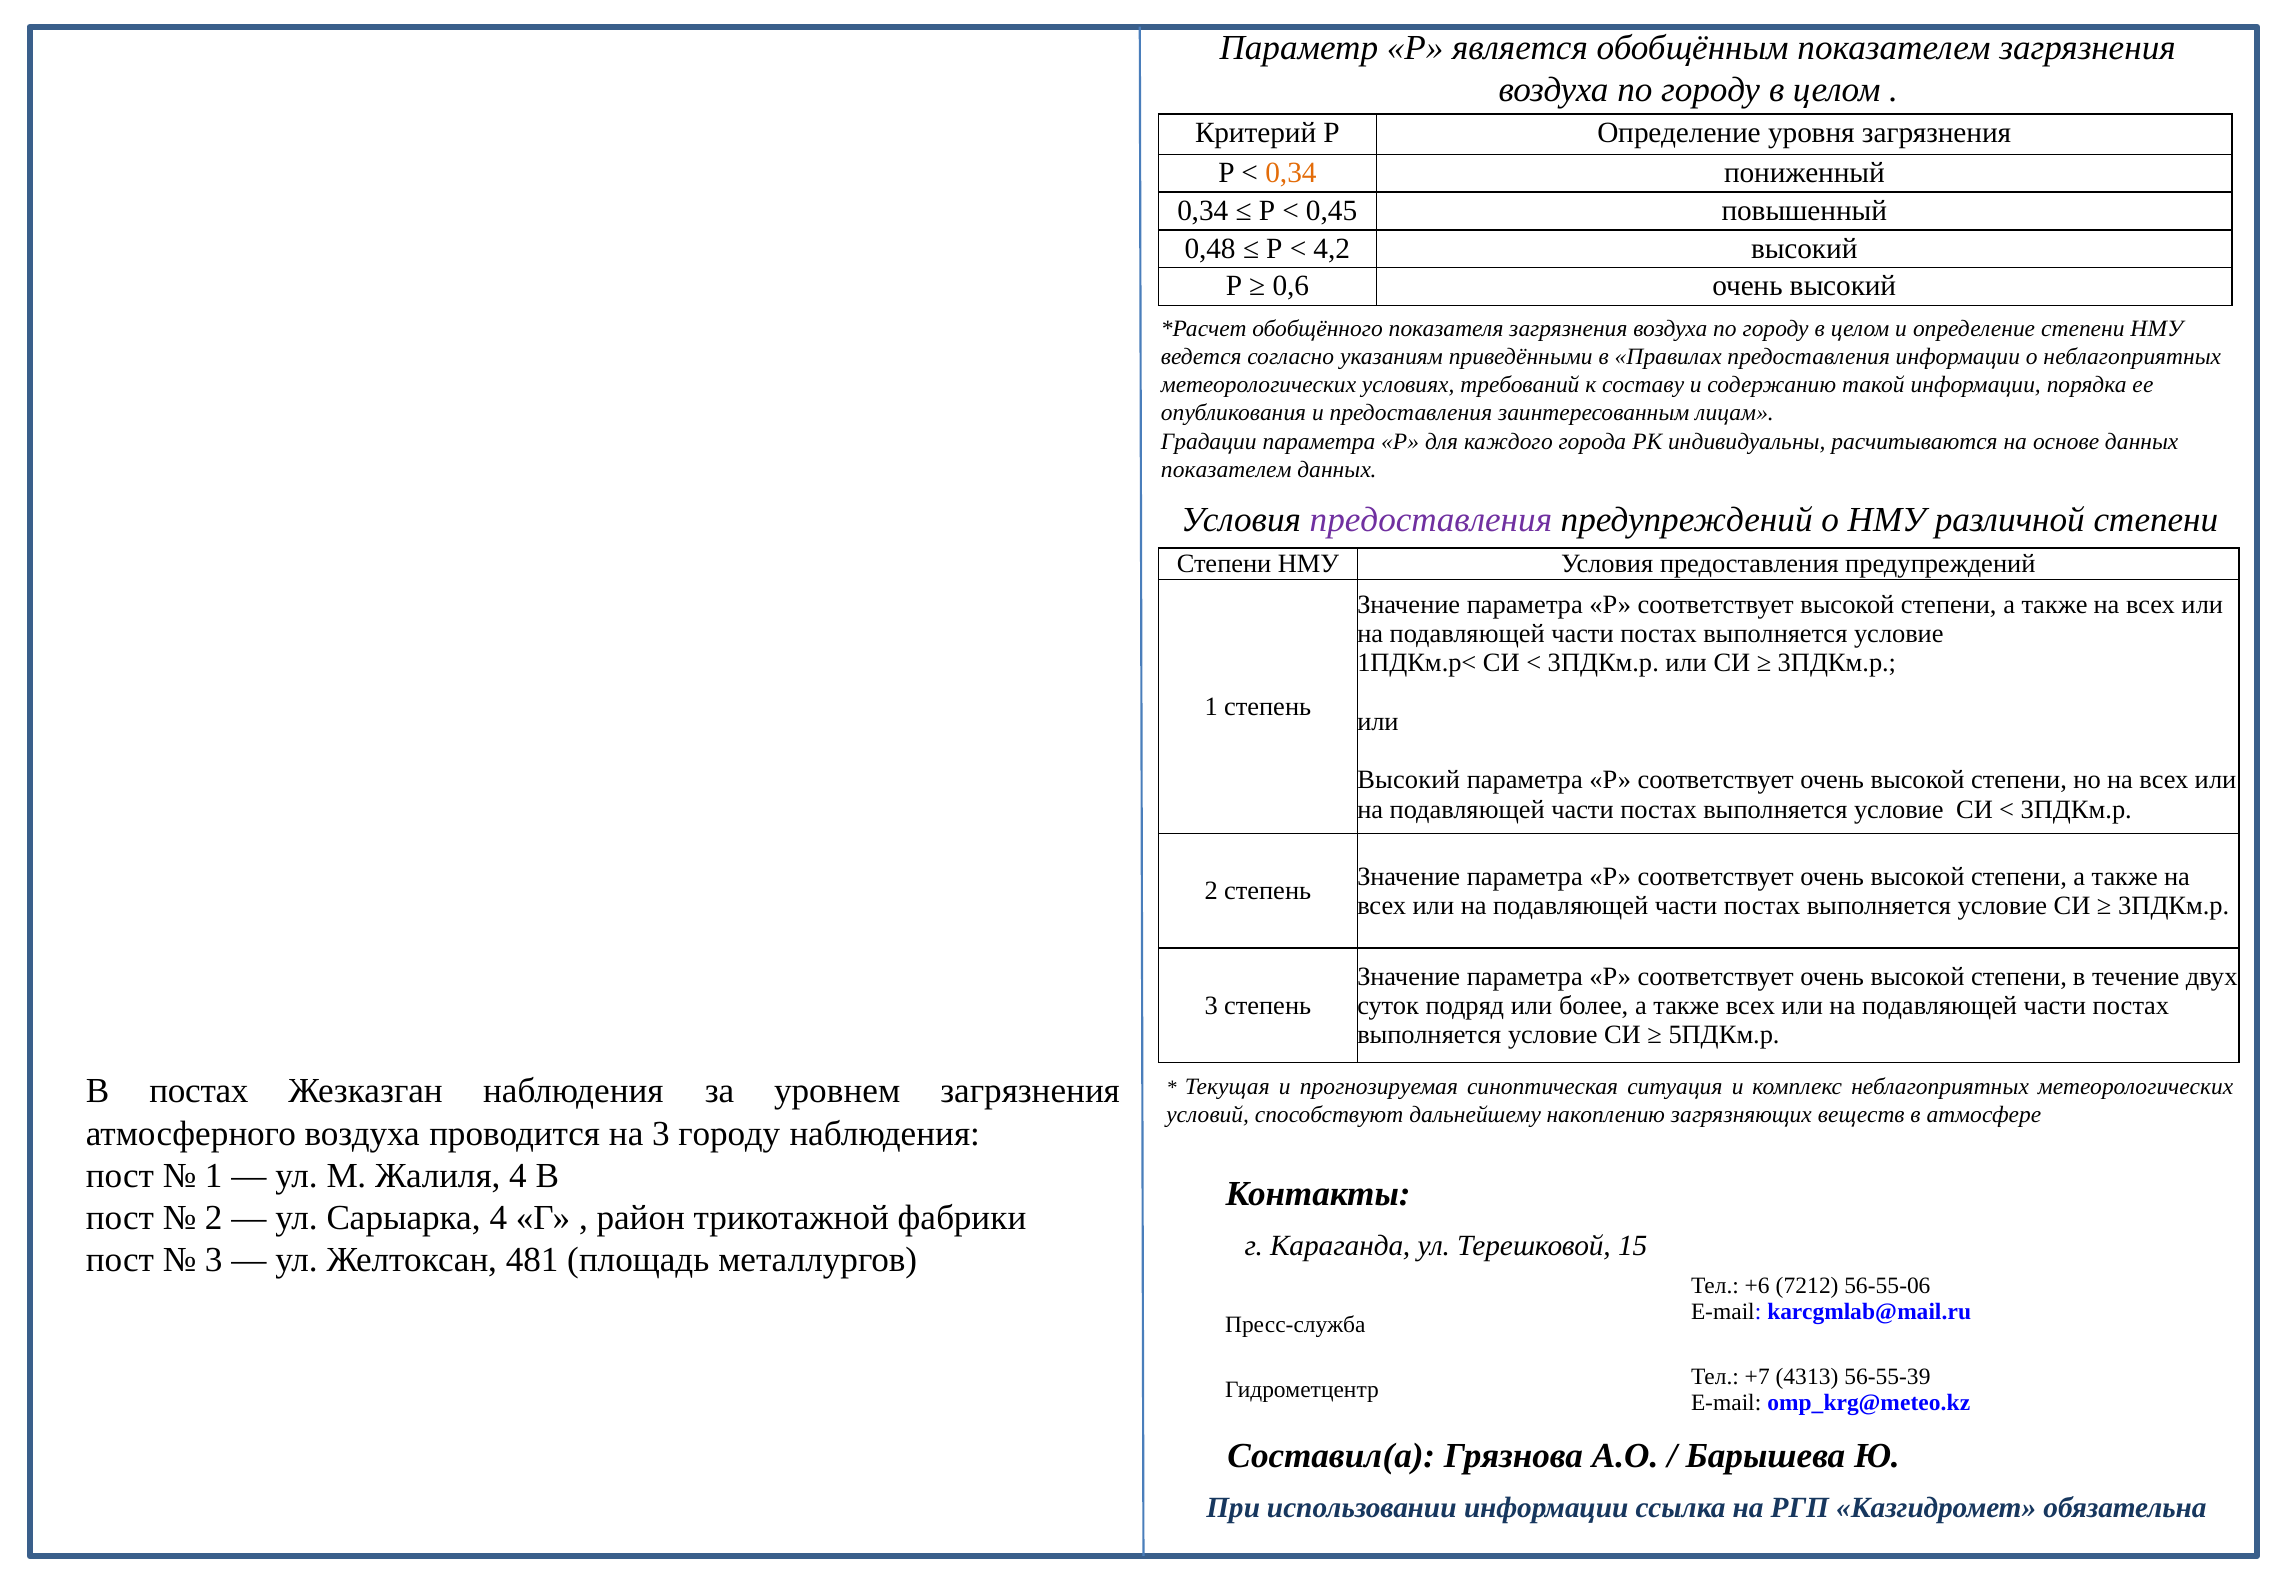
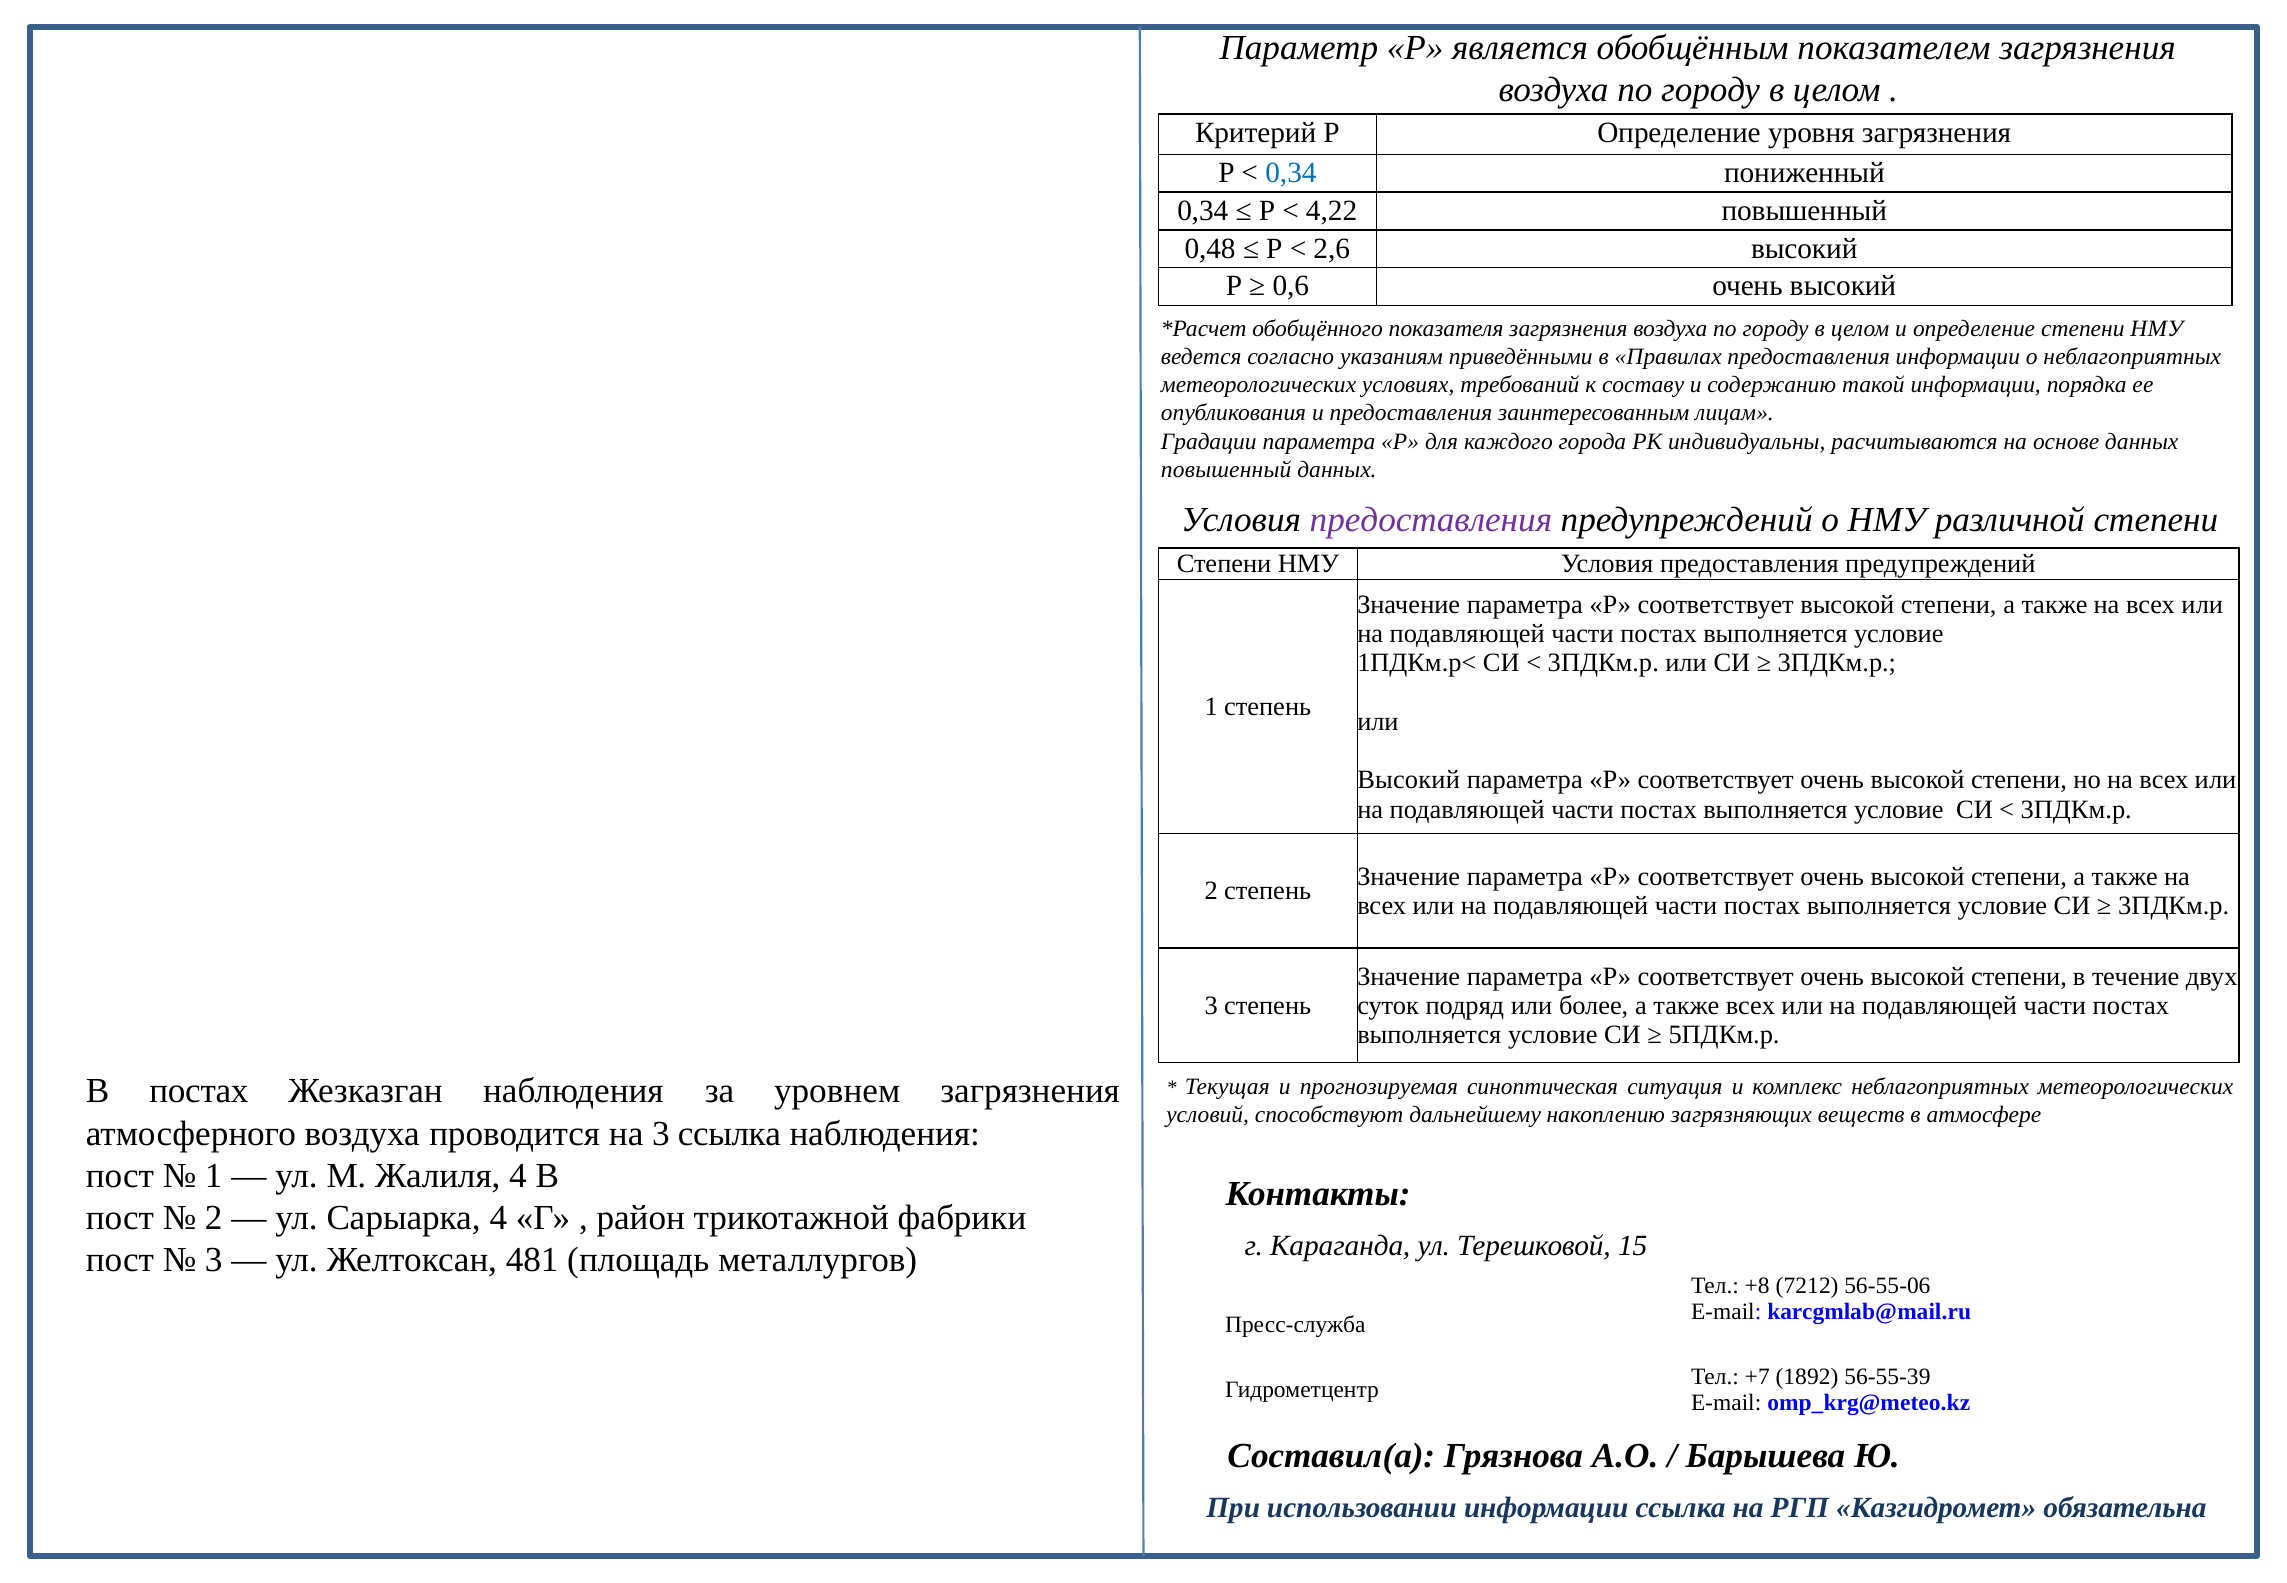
0,34 colour: orange -> blue (1291, 173)
0,45: 0,45 -> 4,22 (1332, 211)
4,2: 4,2 -> 2,6 (1332, 248)
показателем: показателем -> повышенный (1226, 469)
3 городу: городу -> ссылка (729, 1134)
+6: +6 -> +8 (1757, 1286)
4313: 4313 -> 1892 (1807, 1377)
